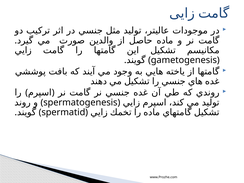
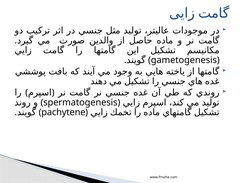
spermatid: spermatid -> pachytene (63, 112)
